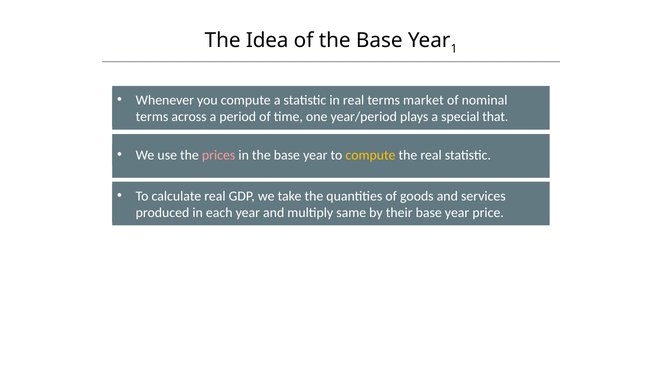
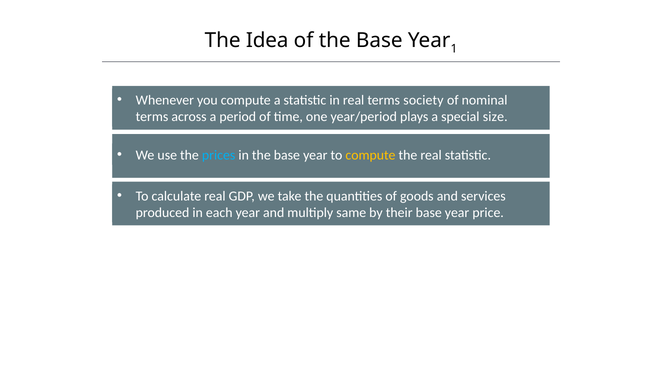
market: market -> society (423, 100)
that: that -> size (495, 117)
prices colour: pink -> light blue (219, 155)
